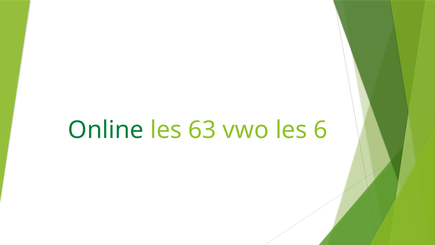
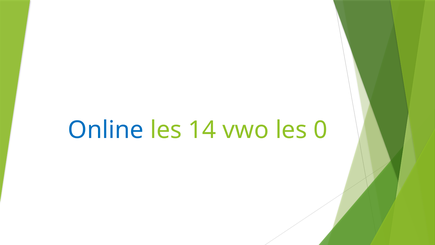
Online colour: green -> blue (106, 130)
63: 63 -> 14 (202, 130)
6: 6 -> 0 (321, 130)
